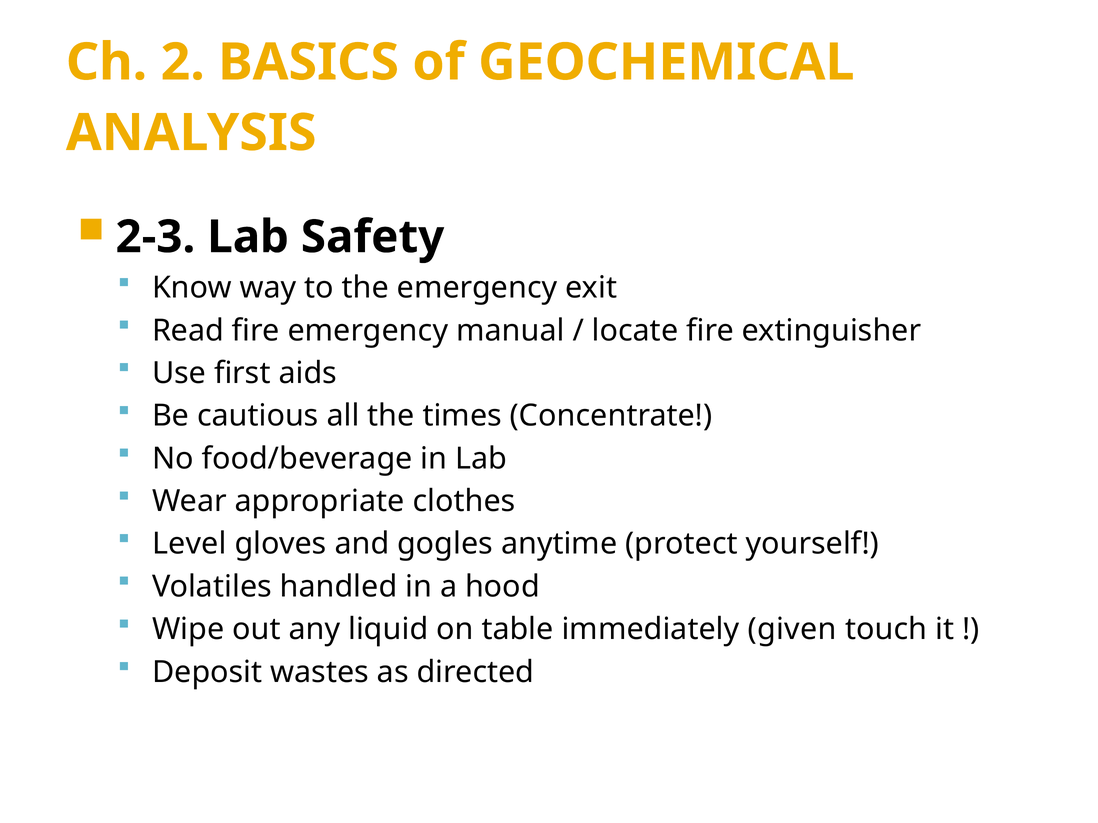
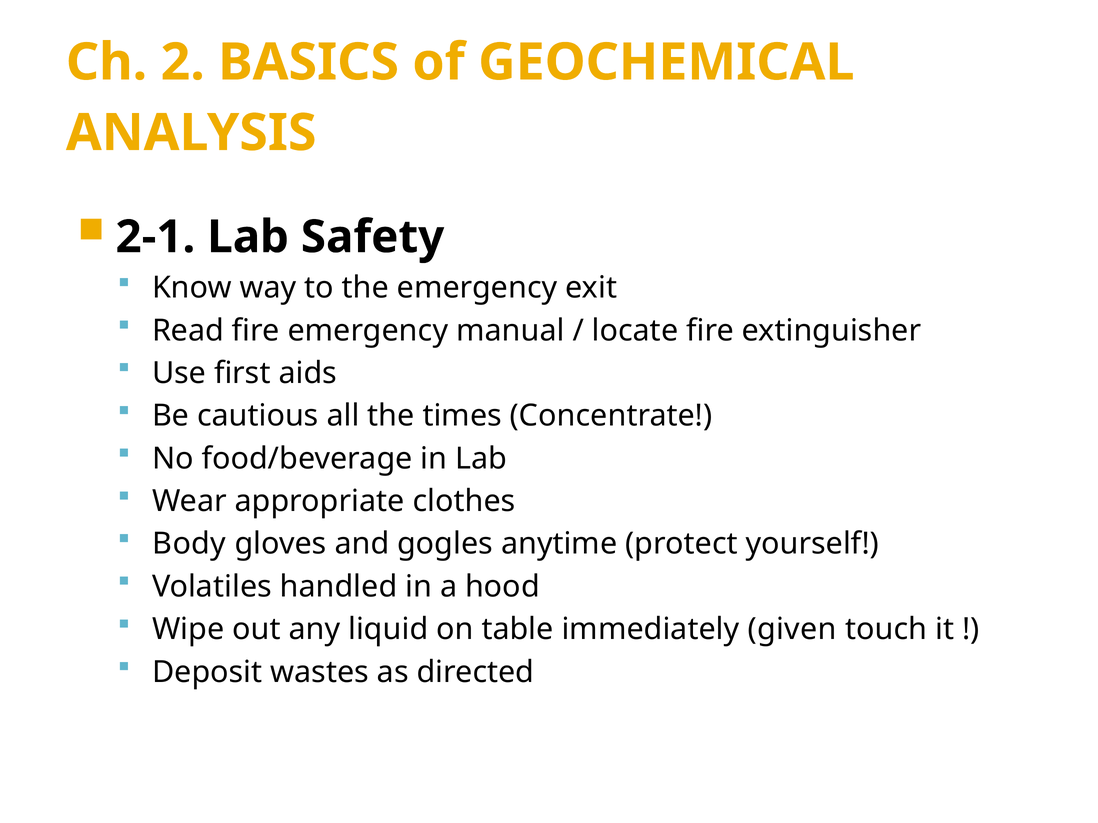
2-3: 2-3 -> 2-1 (155, 237)
Level: Level -> Body (189, 544)
